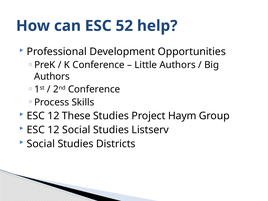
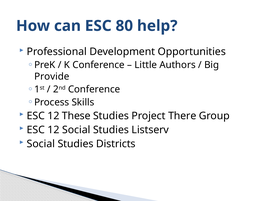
52: 52 -> 80 (124, 26)
Authors: Authors -> Provide (52, 77)
Haym: Haym -> There (182, 116)
